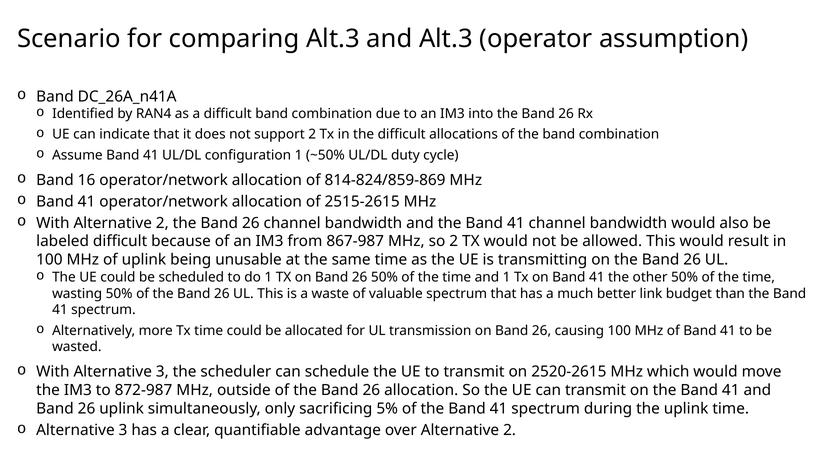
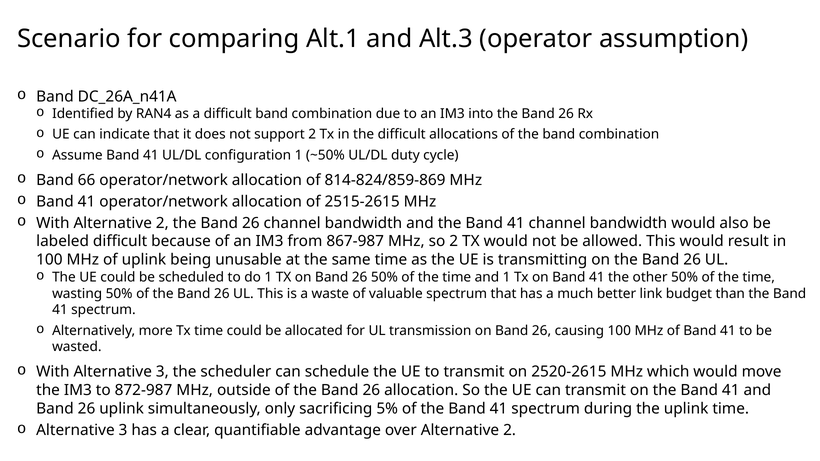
comparing Alt.3: Alt.3 -> Alt.1 (333, 39)
16: 16 -> 66 (87, 180)
